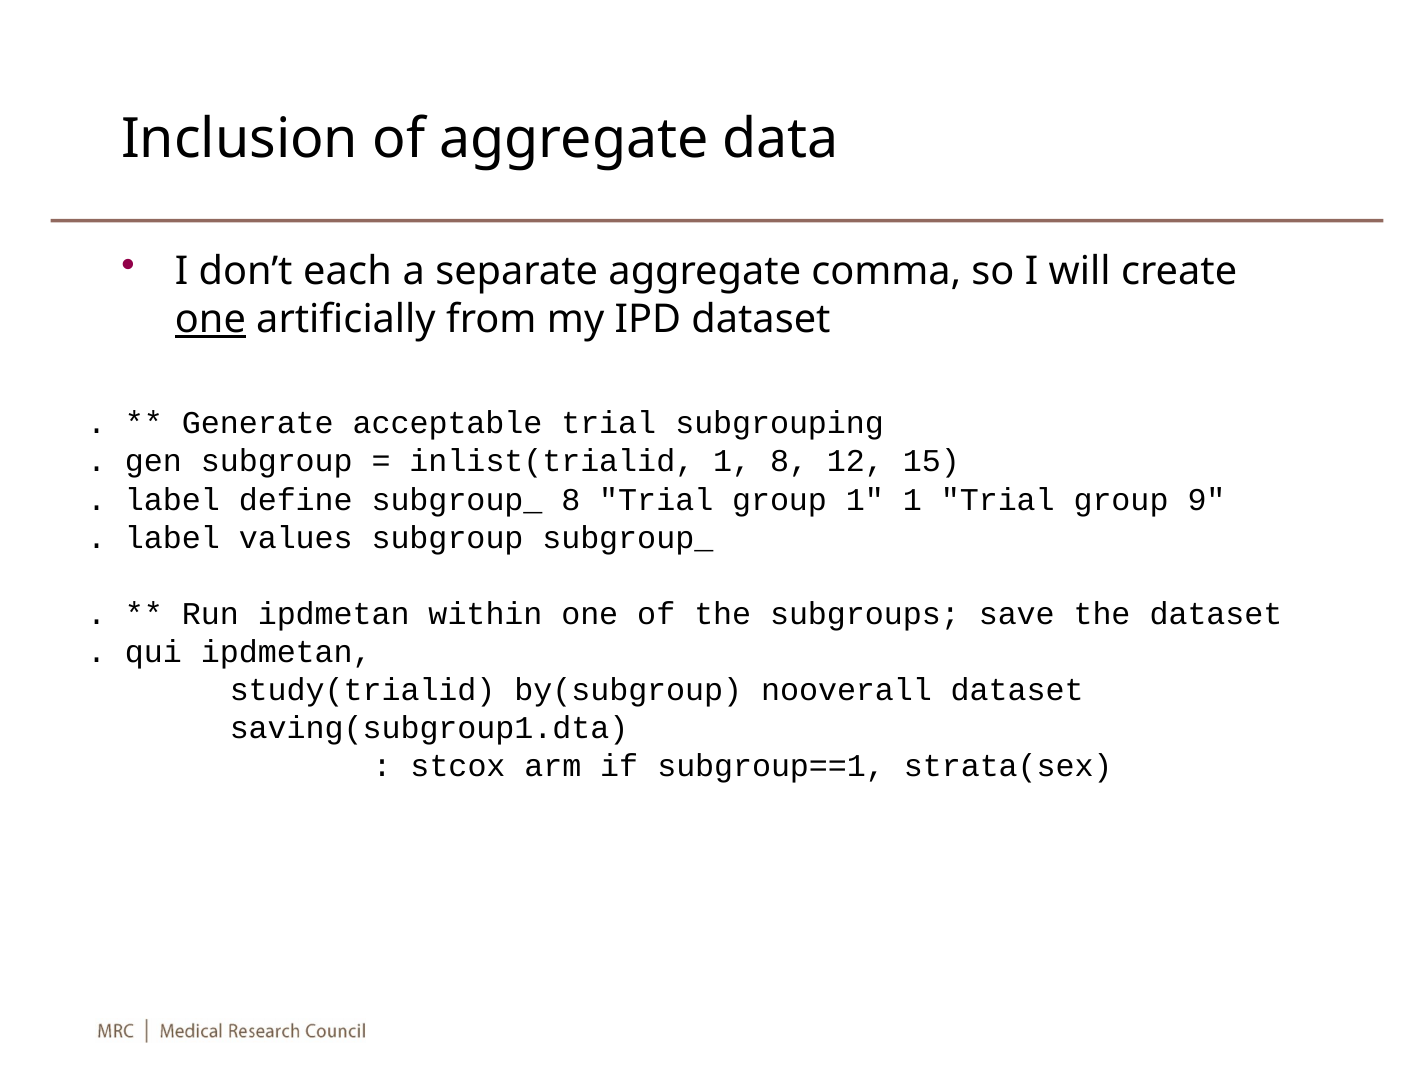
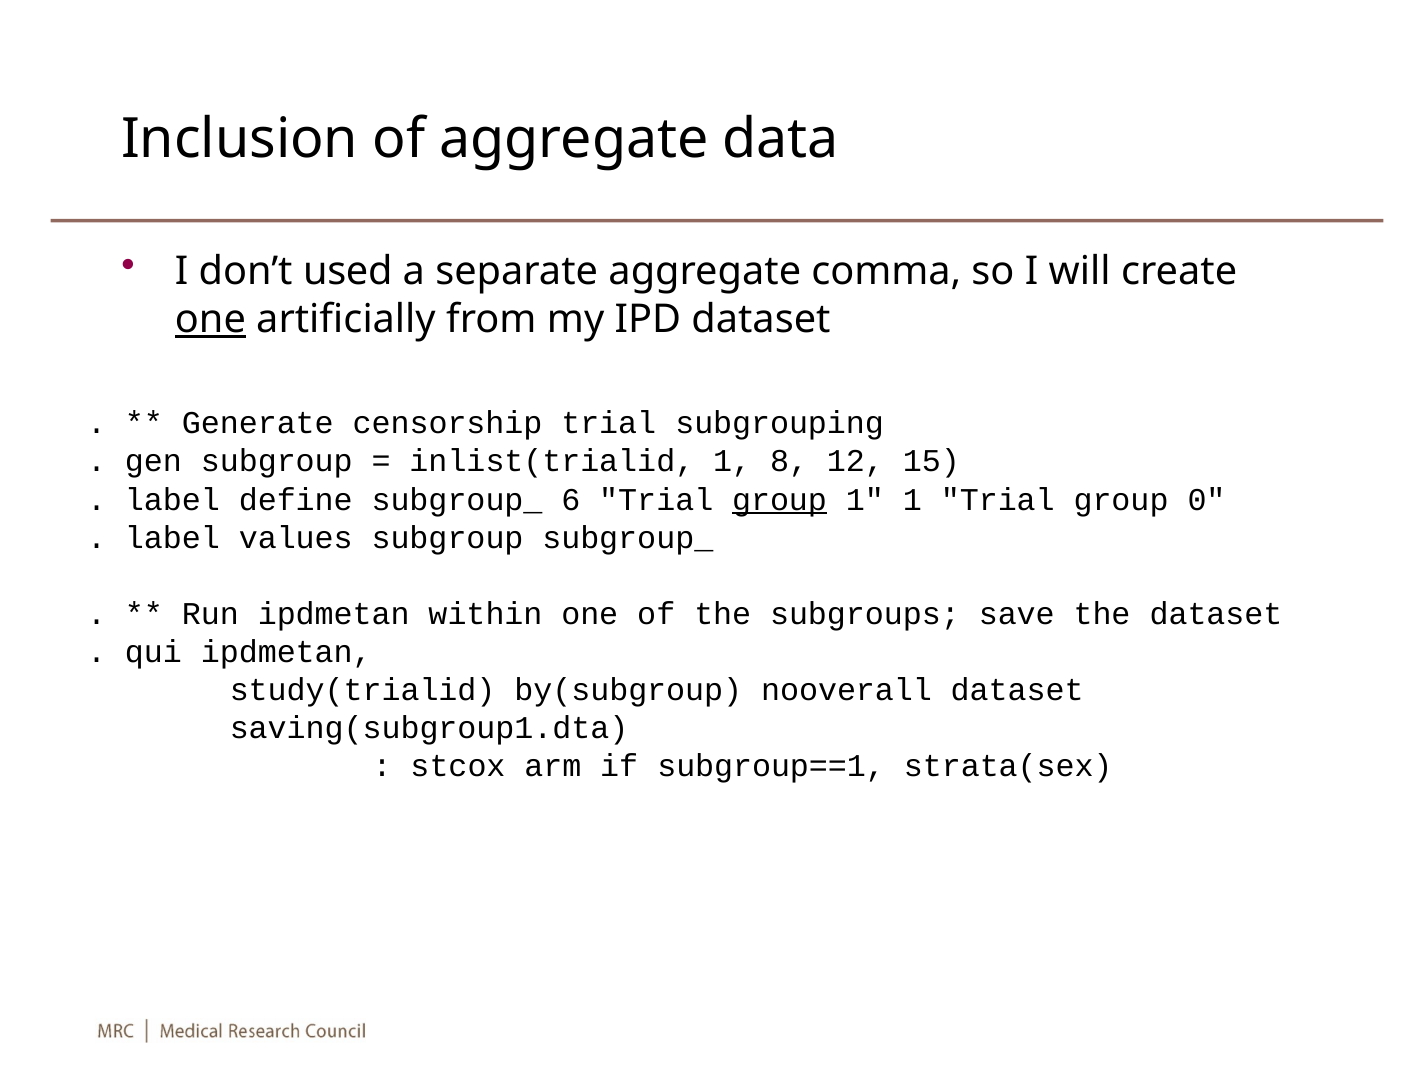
each: each -> used (348, 272)
acceptable: acceptable -> censorship (448, 423)
subgroup_ 8: 8 -> 6 (571, 500)
group underline: none -> present (780, 500)
9: 9 -> 0 (1207, 500)
